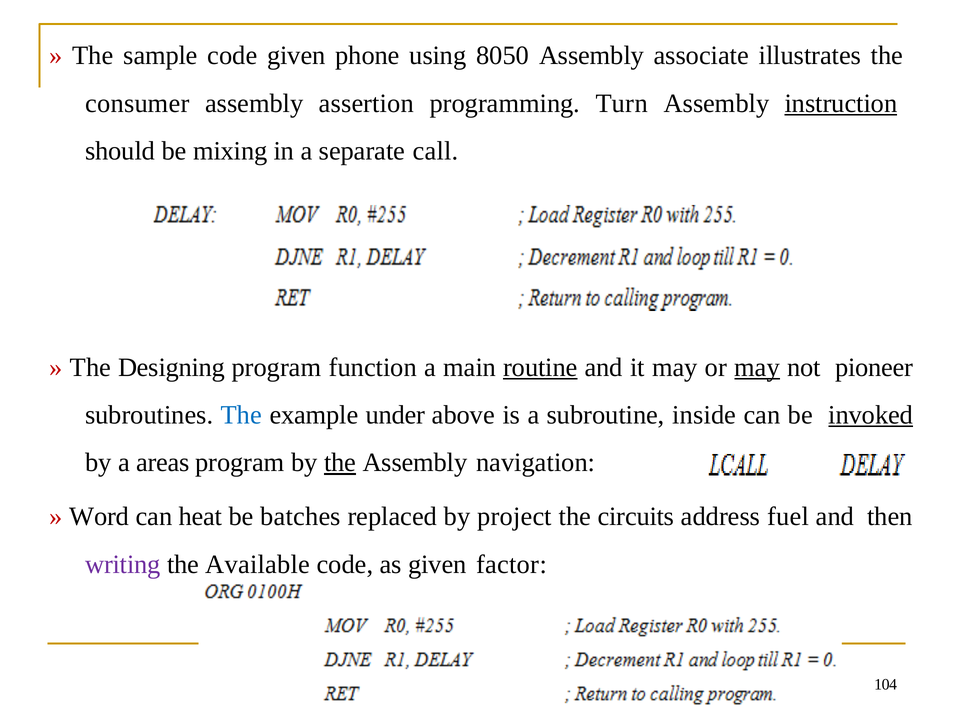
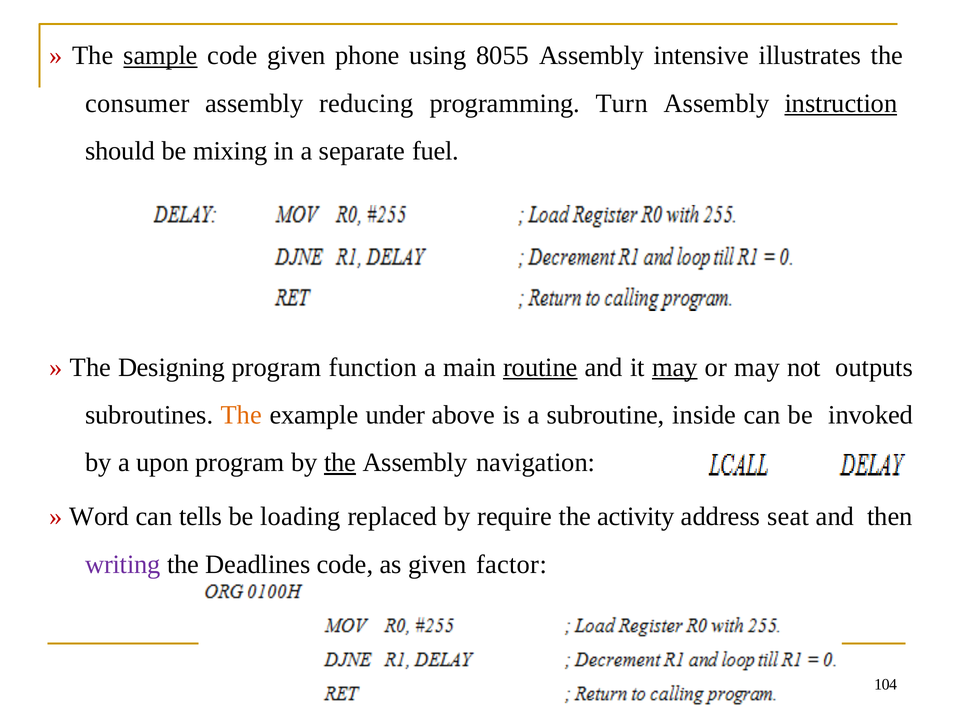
sample underline: none -> present (161, 56)
8050: 8050 -> 8055 (503, 56)
associate: associate -> intensive (701, 56)
assertion: assertion -> reducing (366, 103)
call: call -> fuel (436, 151)
may underline: none -> present (675, 367)
may underline: present -> none (757, 367)
pioneer: pioneer -> outputs (874, 367)
The colour: blue -> orange (241, 415)
invoked underline: present -> none (871, 415)
areas: areas -> upon (163, 462)
heat: heat -> tells (201, 516)
batches: batches -> loading (301, 516)
project: project -> require (515, 516)
circuits: circuits -> activity (636, 516)
fuel: fuel -> seat (788, 516)
Available: Available -> Deadlines (258, 564)
